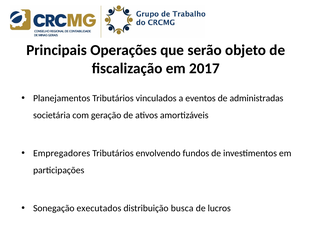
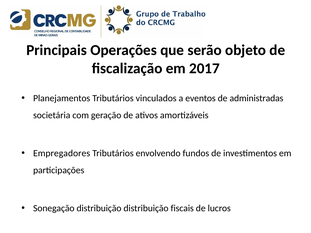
Sonegação executados: executados -> distribuição (99, 208)
busca: busca -> fiscais (182, 208)
